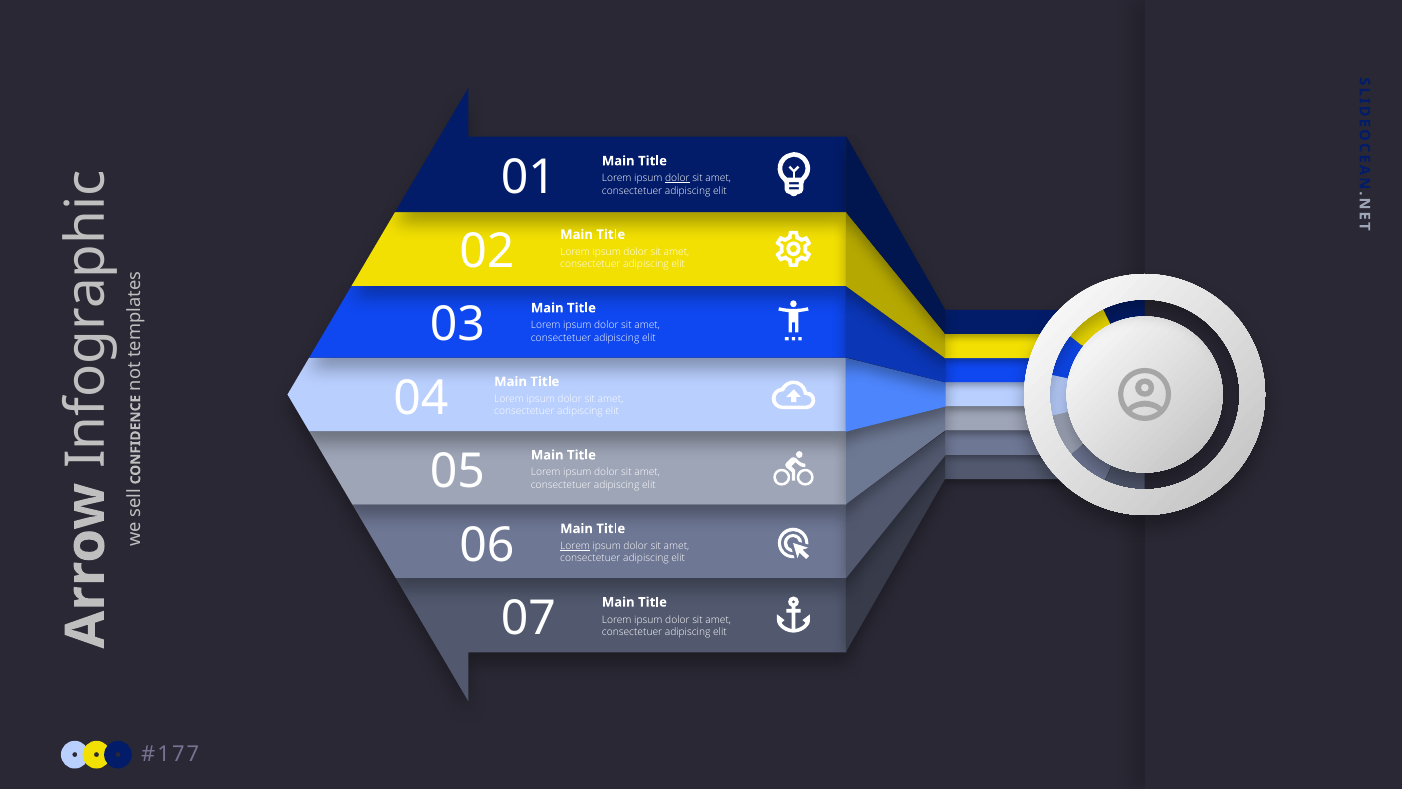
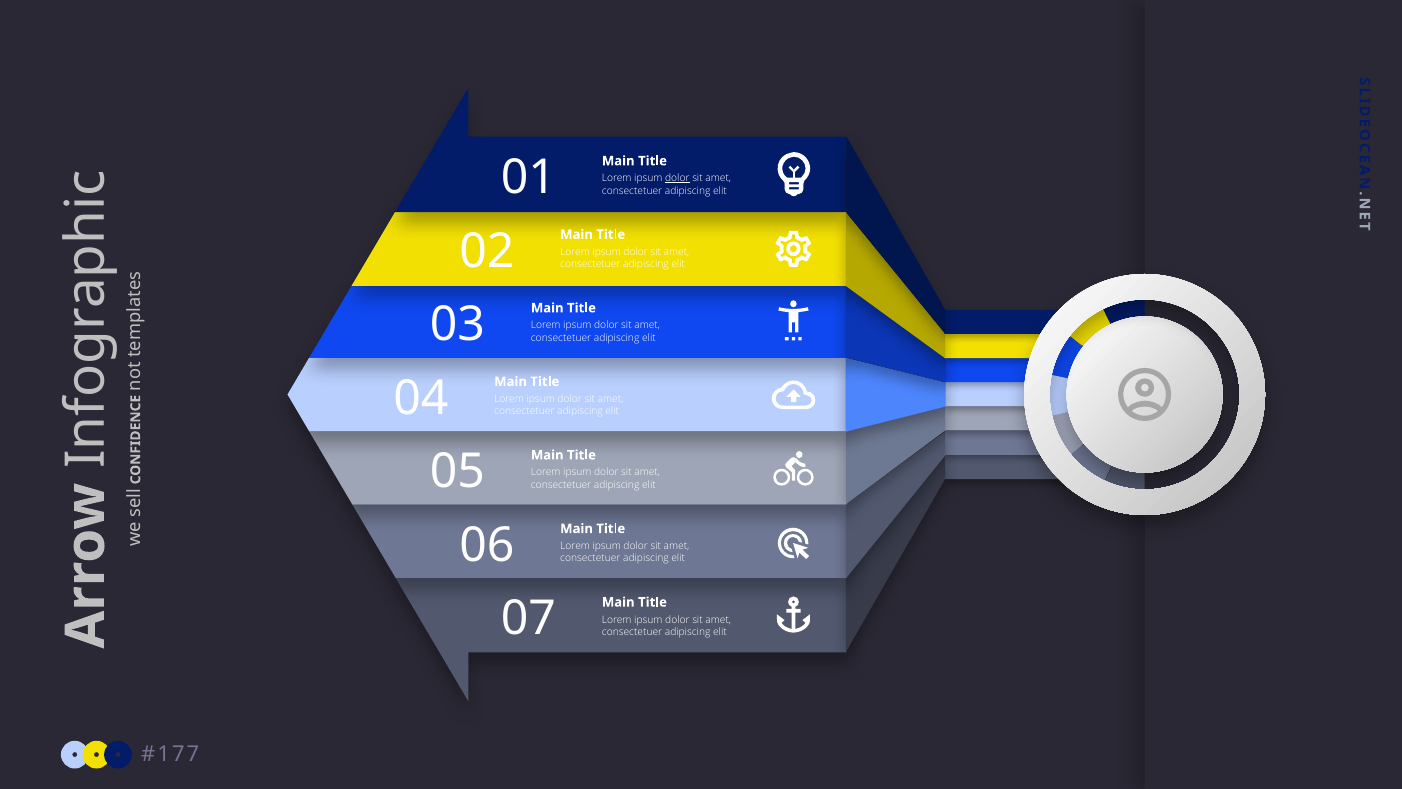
Lorem underline: present -> none (575, 546)
